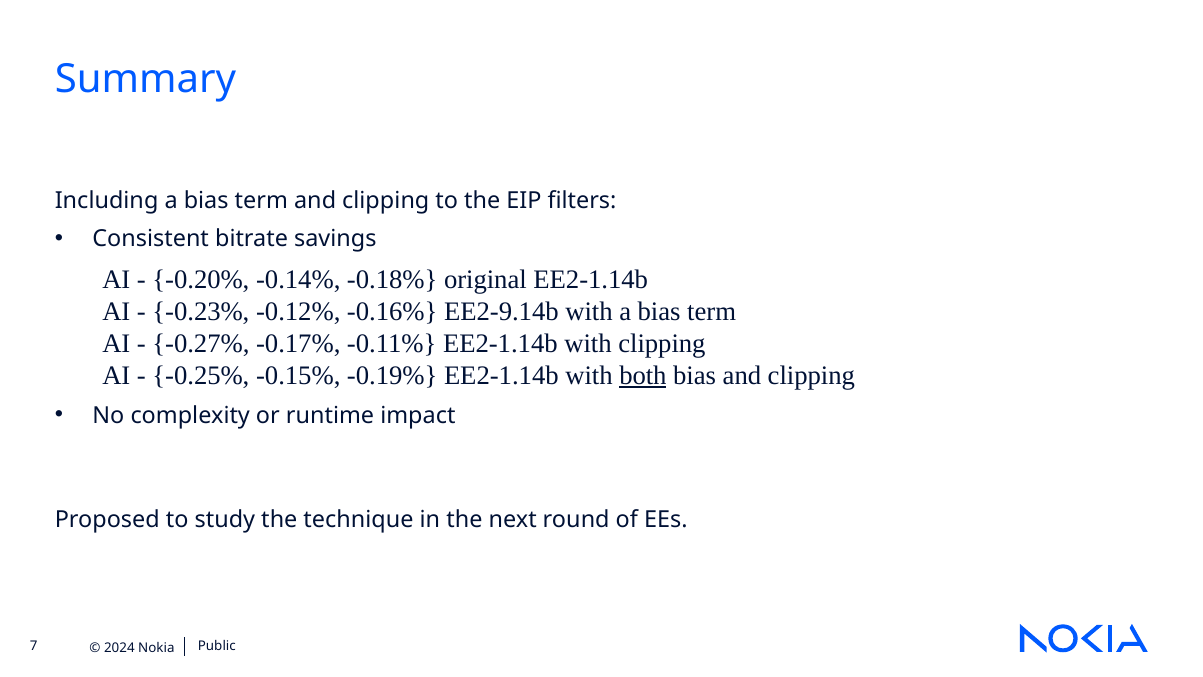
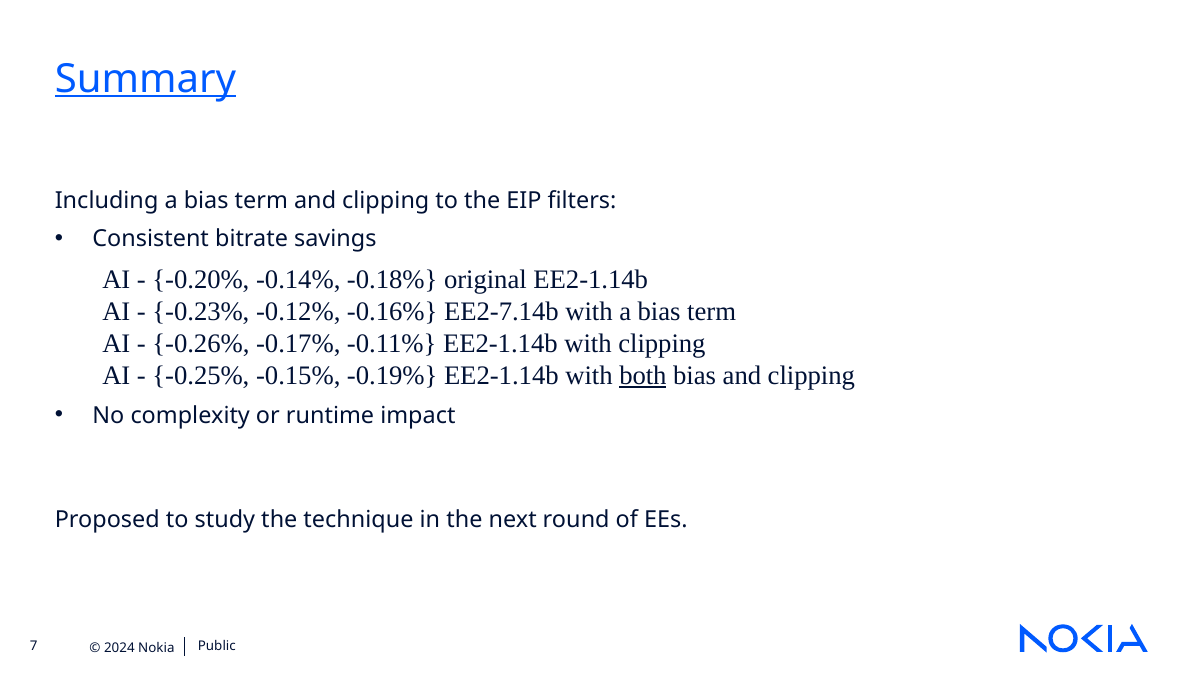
Summary underline: none -> present (146, 79)
EE2-9.14b: EE2-9.14b -> EE2-7.14b (501, 311)
-0.27%: -0.27% -> -0.26% (201, 343)
